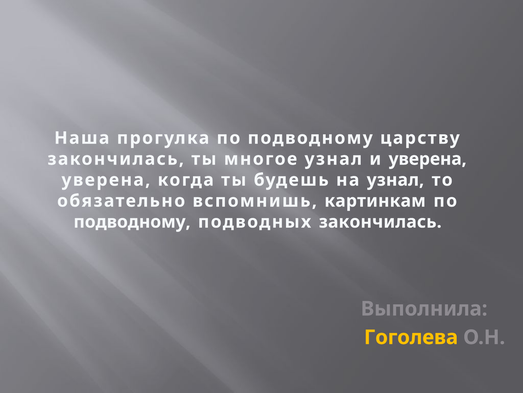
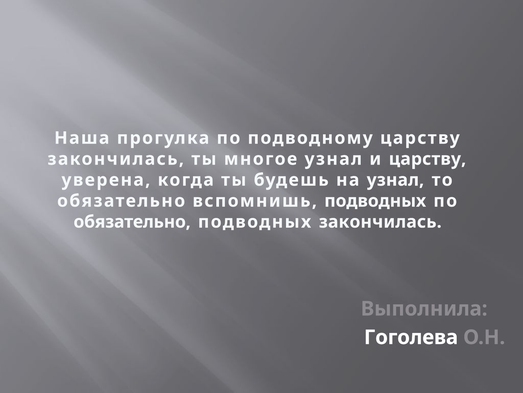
и уверена: уверена -> царству (427, 159)
вспомнишь картинкам: картинкам -> подводных (375, 201)
подводному: подводному -> обязательно (132, 221)
Гоголева colour: yellow -> white (411, 337)
